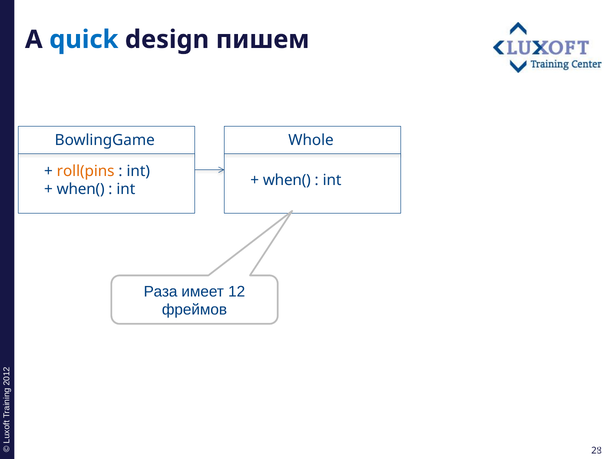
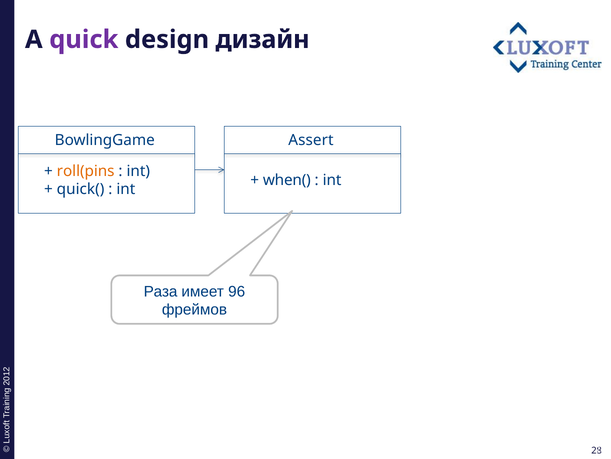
quick colour: blue -> purple (84, 39)
пишем: пишем -> дизайн (263, 39)
Whole: Whole -> Assert (311, 140)
when(: when( -> quick( (81, 189)
12: 12 -> 96 (237, 291)
